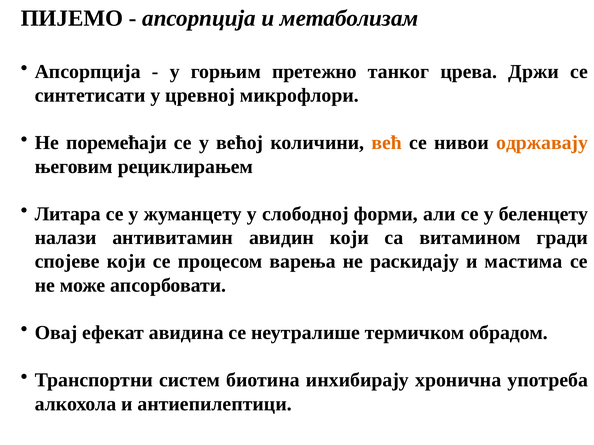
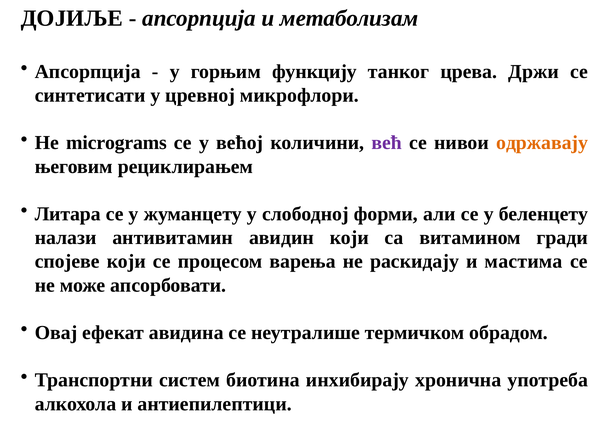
ПИЈЕМО: ПИЈЕМО -> ДОЈИЉЕ (72, 18)
претежно: претежно -> функцију (314, 72)
поремећаји: поремећаји -> micrograms (117, 143)
већ colour: orange -> purple (387, 143)
